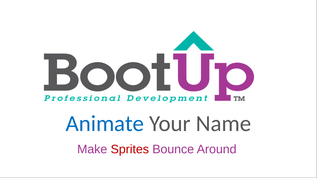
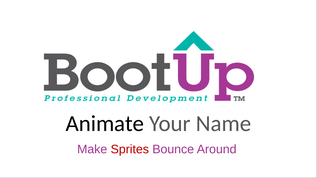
Animate colour: blue -> black (105, 124)
